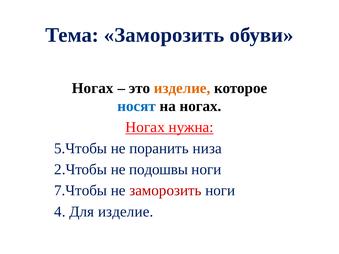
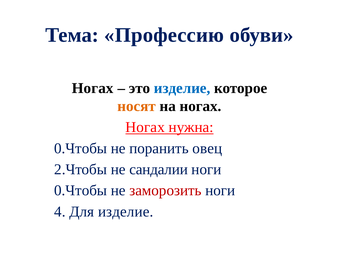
Тема Заморозить: Заморозить -> Профессию (164, 35)
изделие colour: orange -> blue (182, 88)
носят colour: blue -> orange (137, 106)
5.Чтобы: 5.Чтобы -> 0.Чтобы (81, 148)
низа: низа -> овец (207, 148)
подошвы: подошвы -> сандалии (159, 170)
7.Чтобы: 7.Чтобы -> 0.Чтобы (81, 191)
